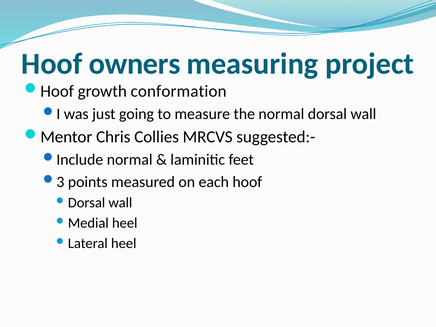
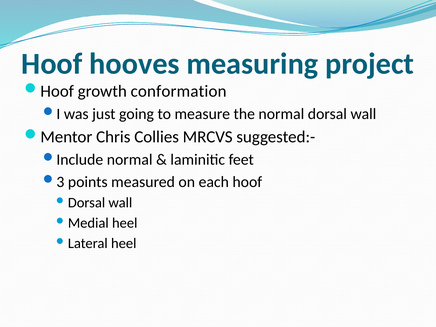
owners: owners -> hooves (134, 64)
